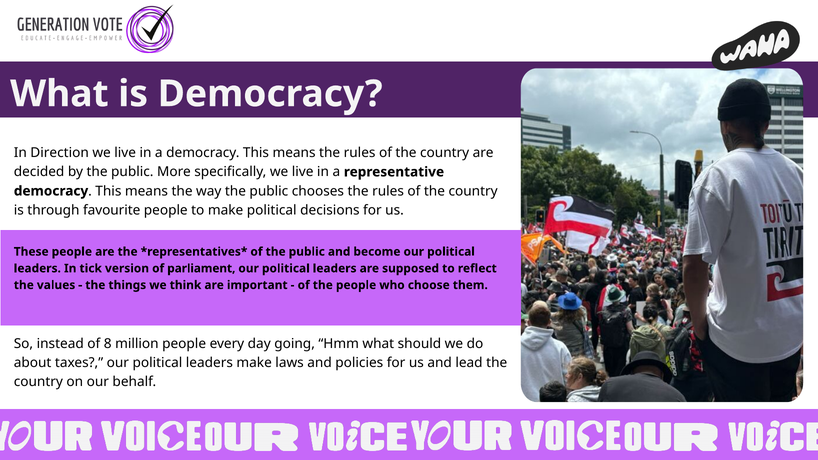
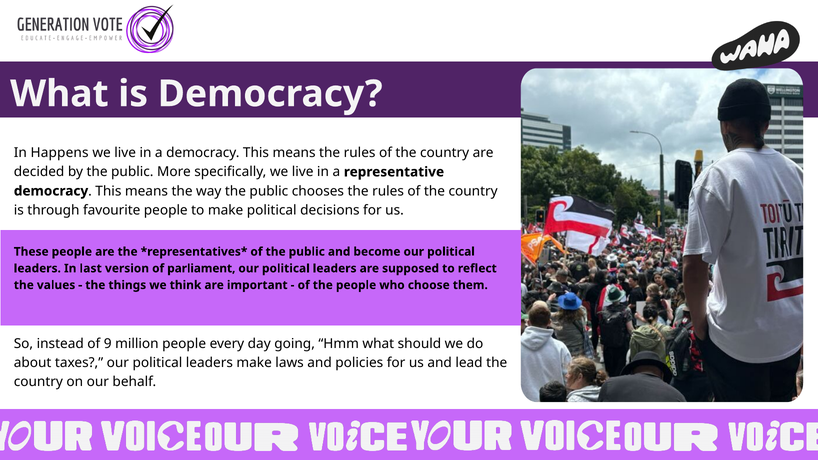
Direction: Direction -> Happens (60, 153)
tick: tick -> last (91, 268)
8: 8 -> 9 (108, 344)
